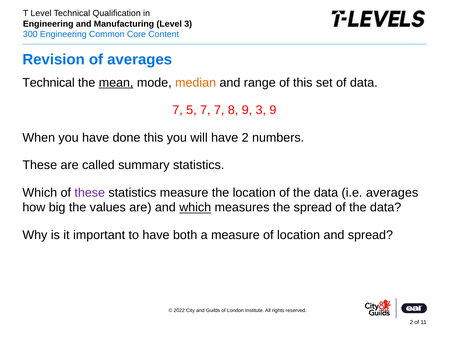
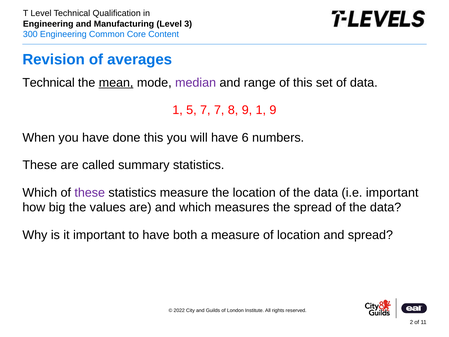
median colour: orange -> purple (196, 83)
7: 7 -> 1 (178, 110)
9 3: 3 -> 1 (261, 110)
have 2: 2 -> 6 (245, 138)
i.e averages: averages -> important (392, 192)
which underline: present -> none (195, 207)
